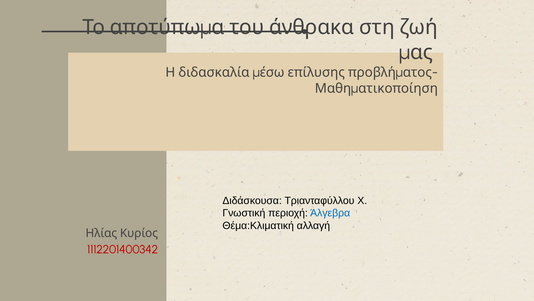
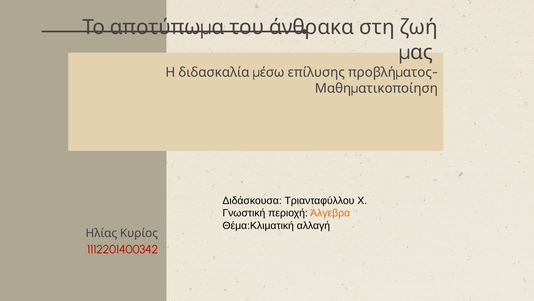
Άλγεβρα colour: blue -> orange (330, 213)
